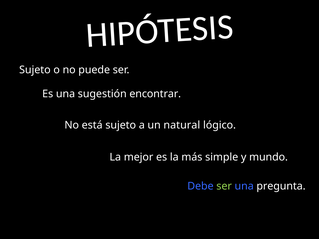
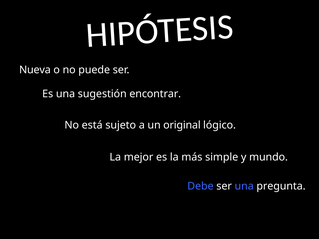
Sujeto: Sujeto -> Nueva (35, 70)
natural: natural -> original (182, 125)
ser colour: light green -> white (224, 186)
